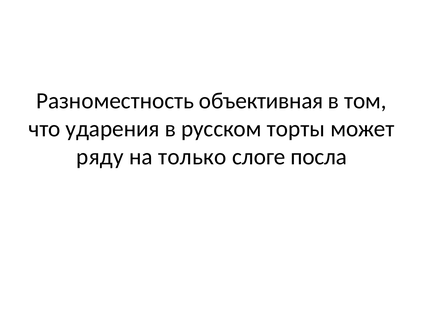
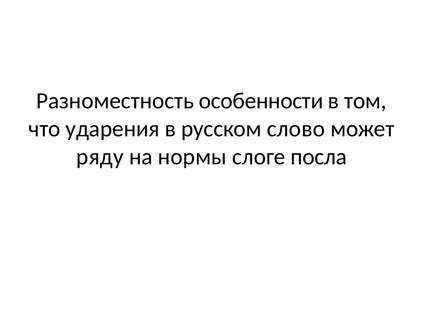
объективная: объективная -> особенности (261, 101)
торты: торты -> слово (296, 129)
только: только -> нормы (192, 157)
